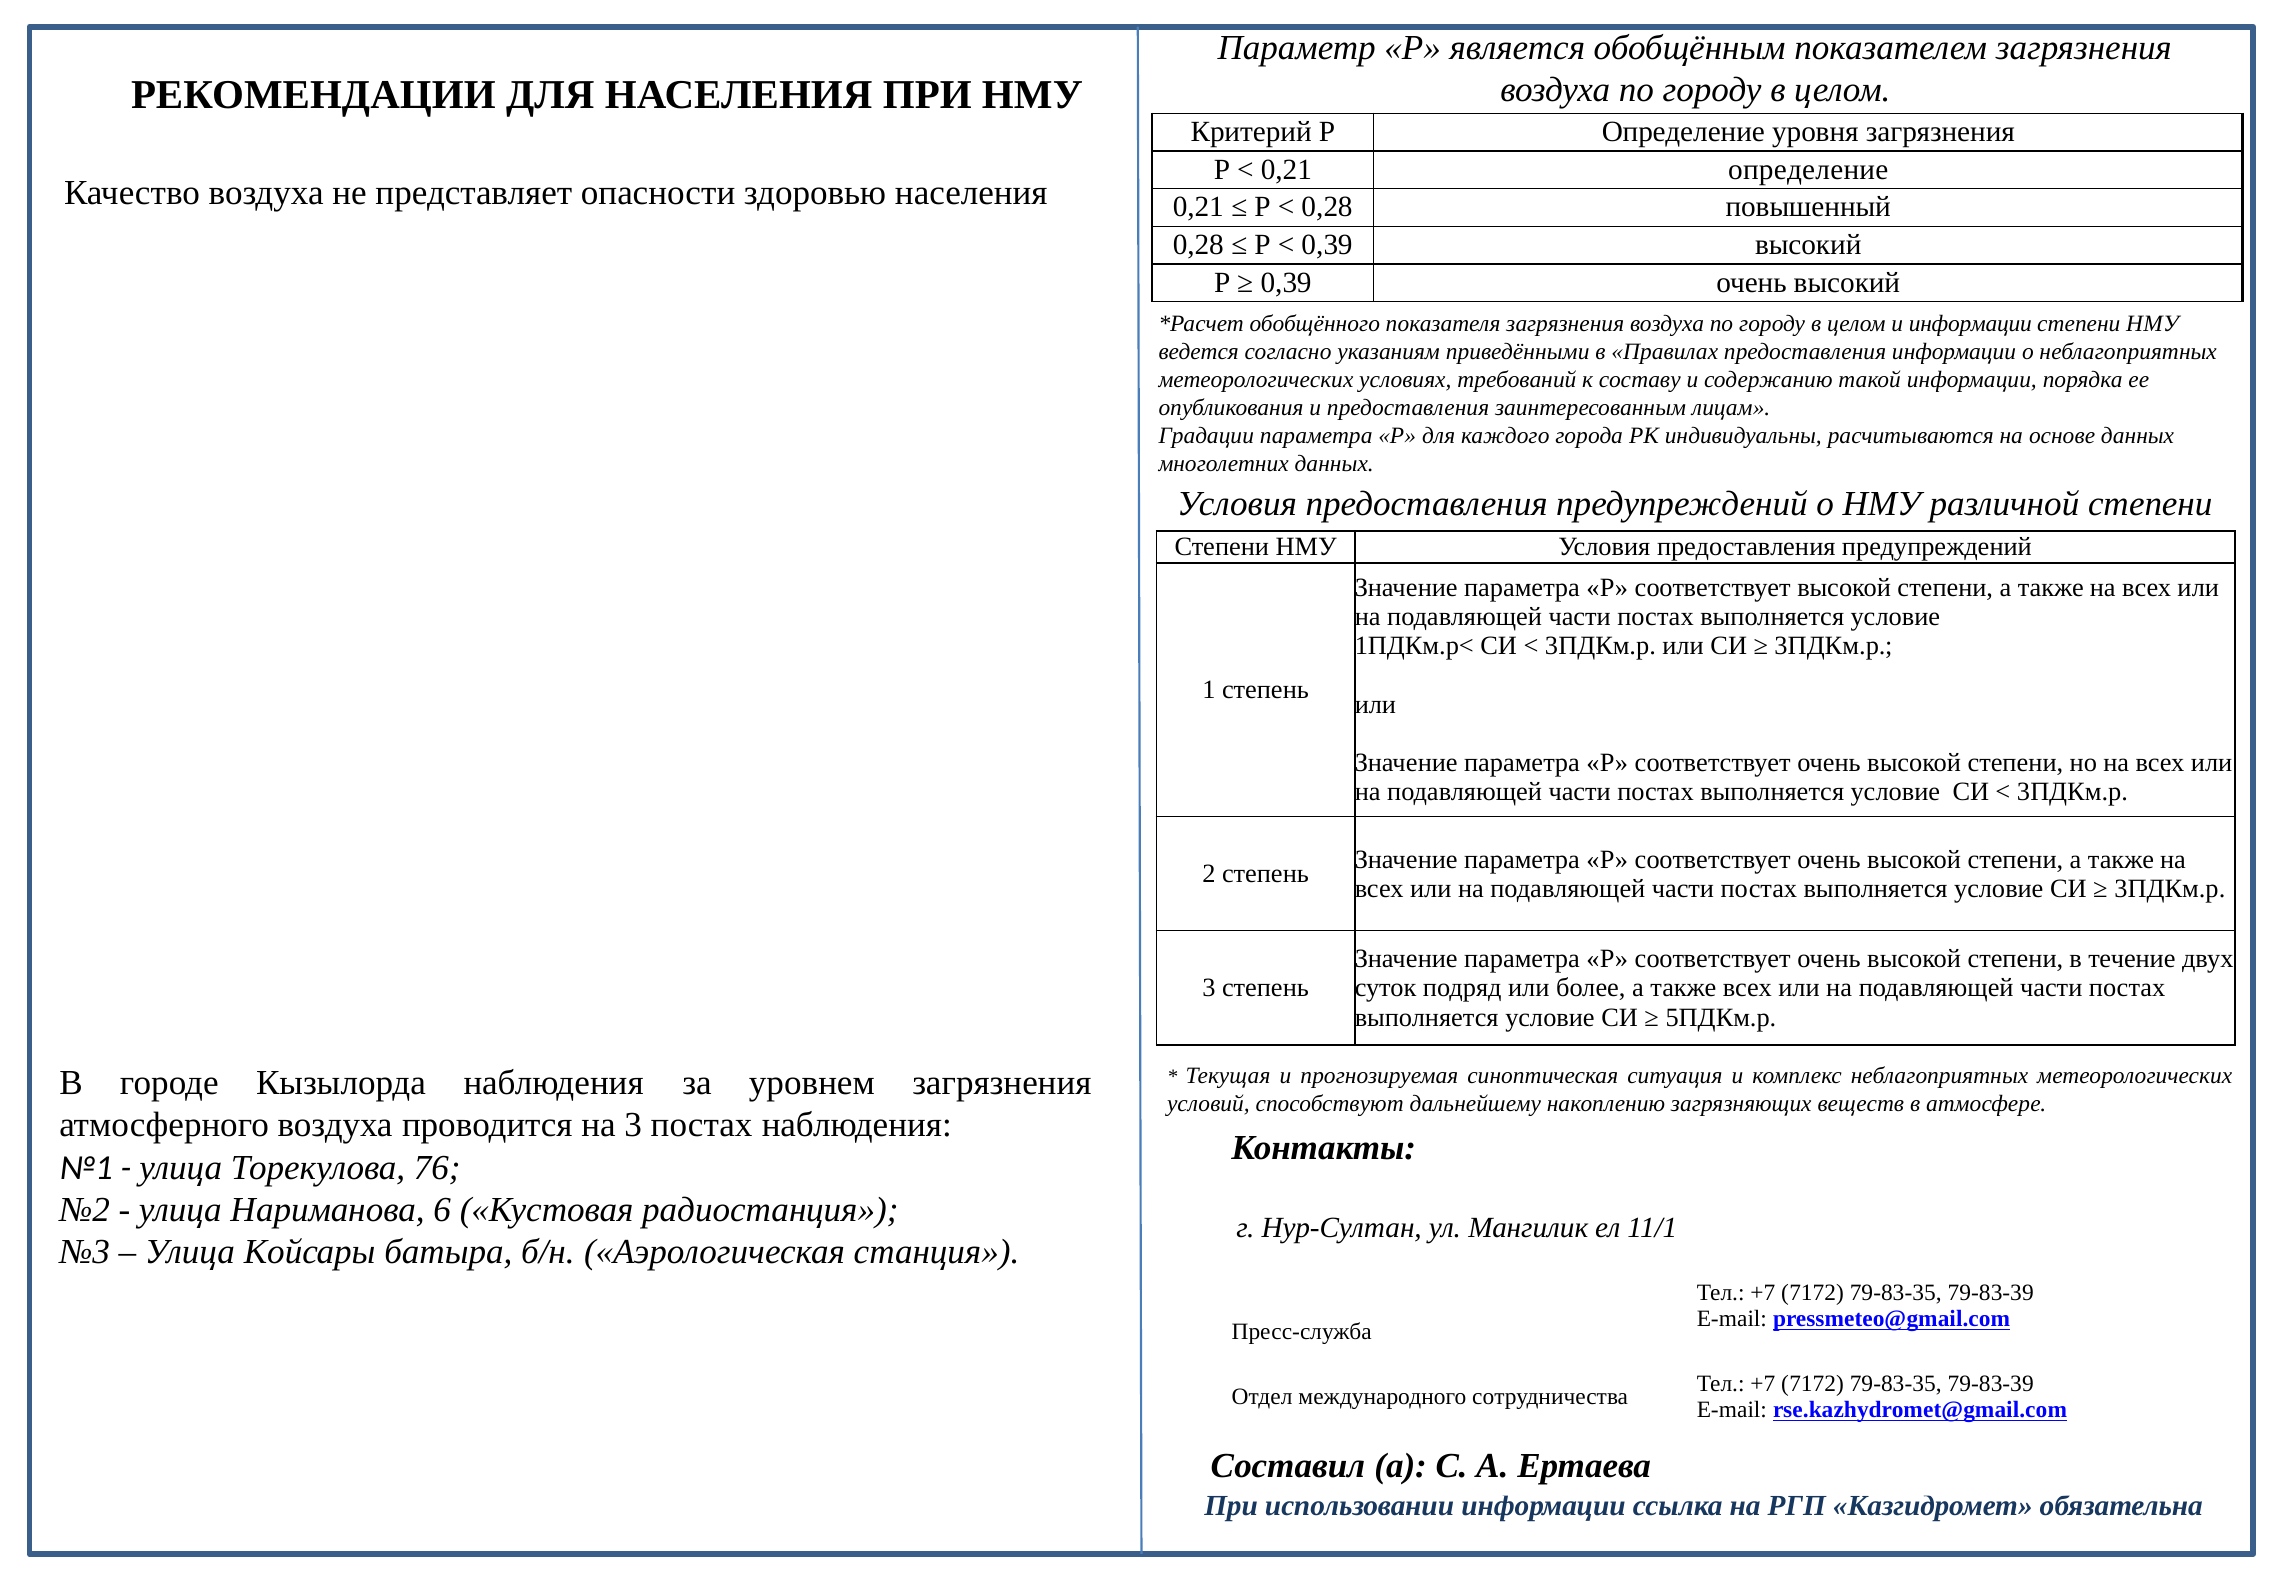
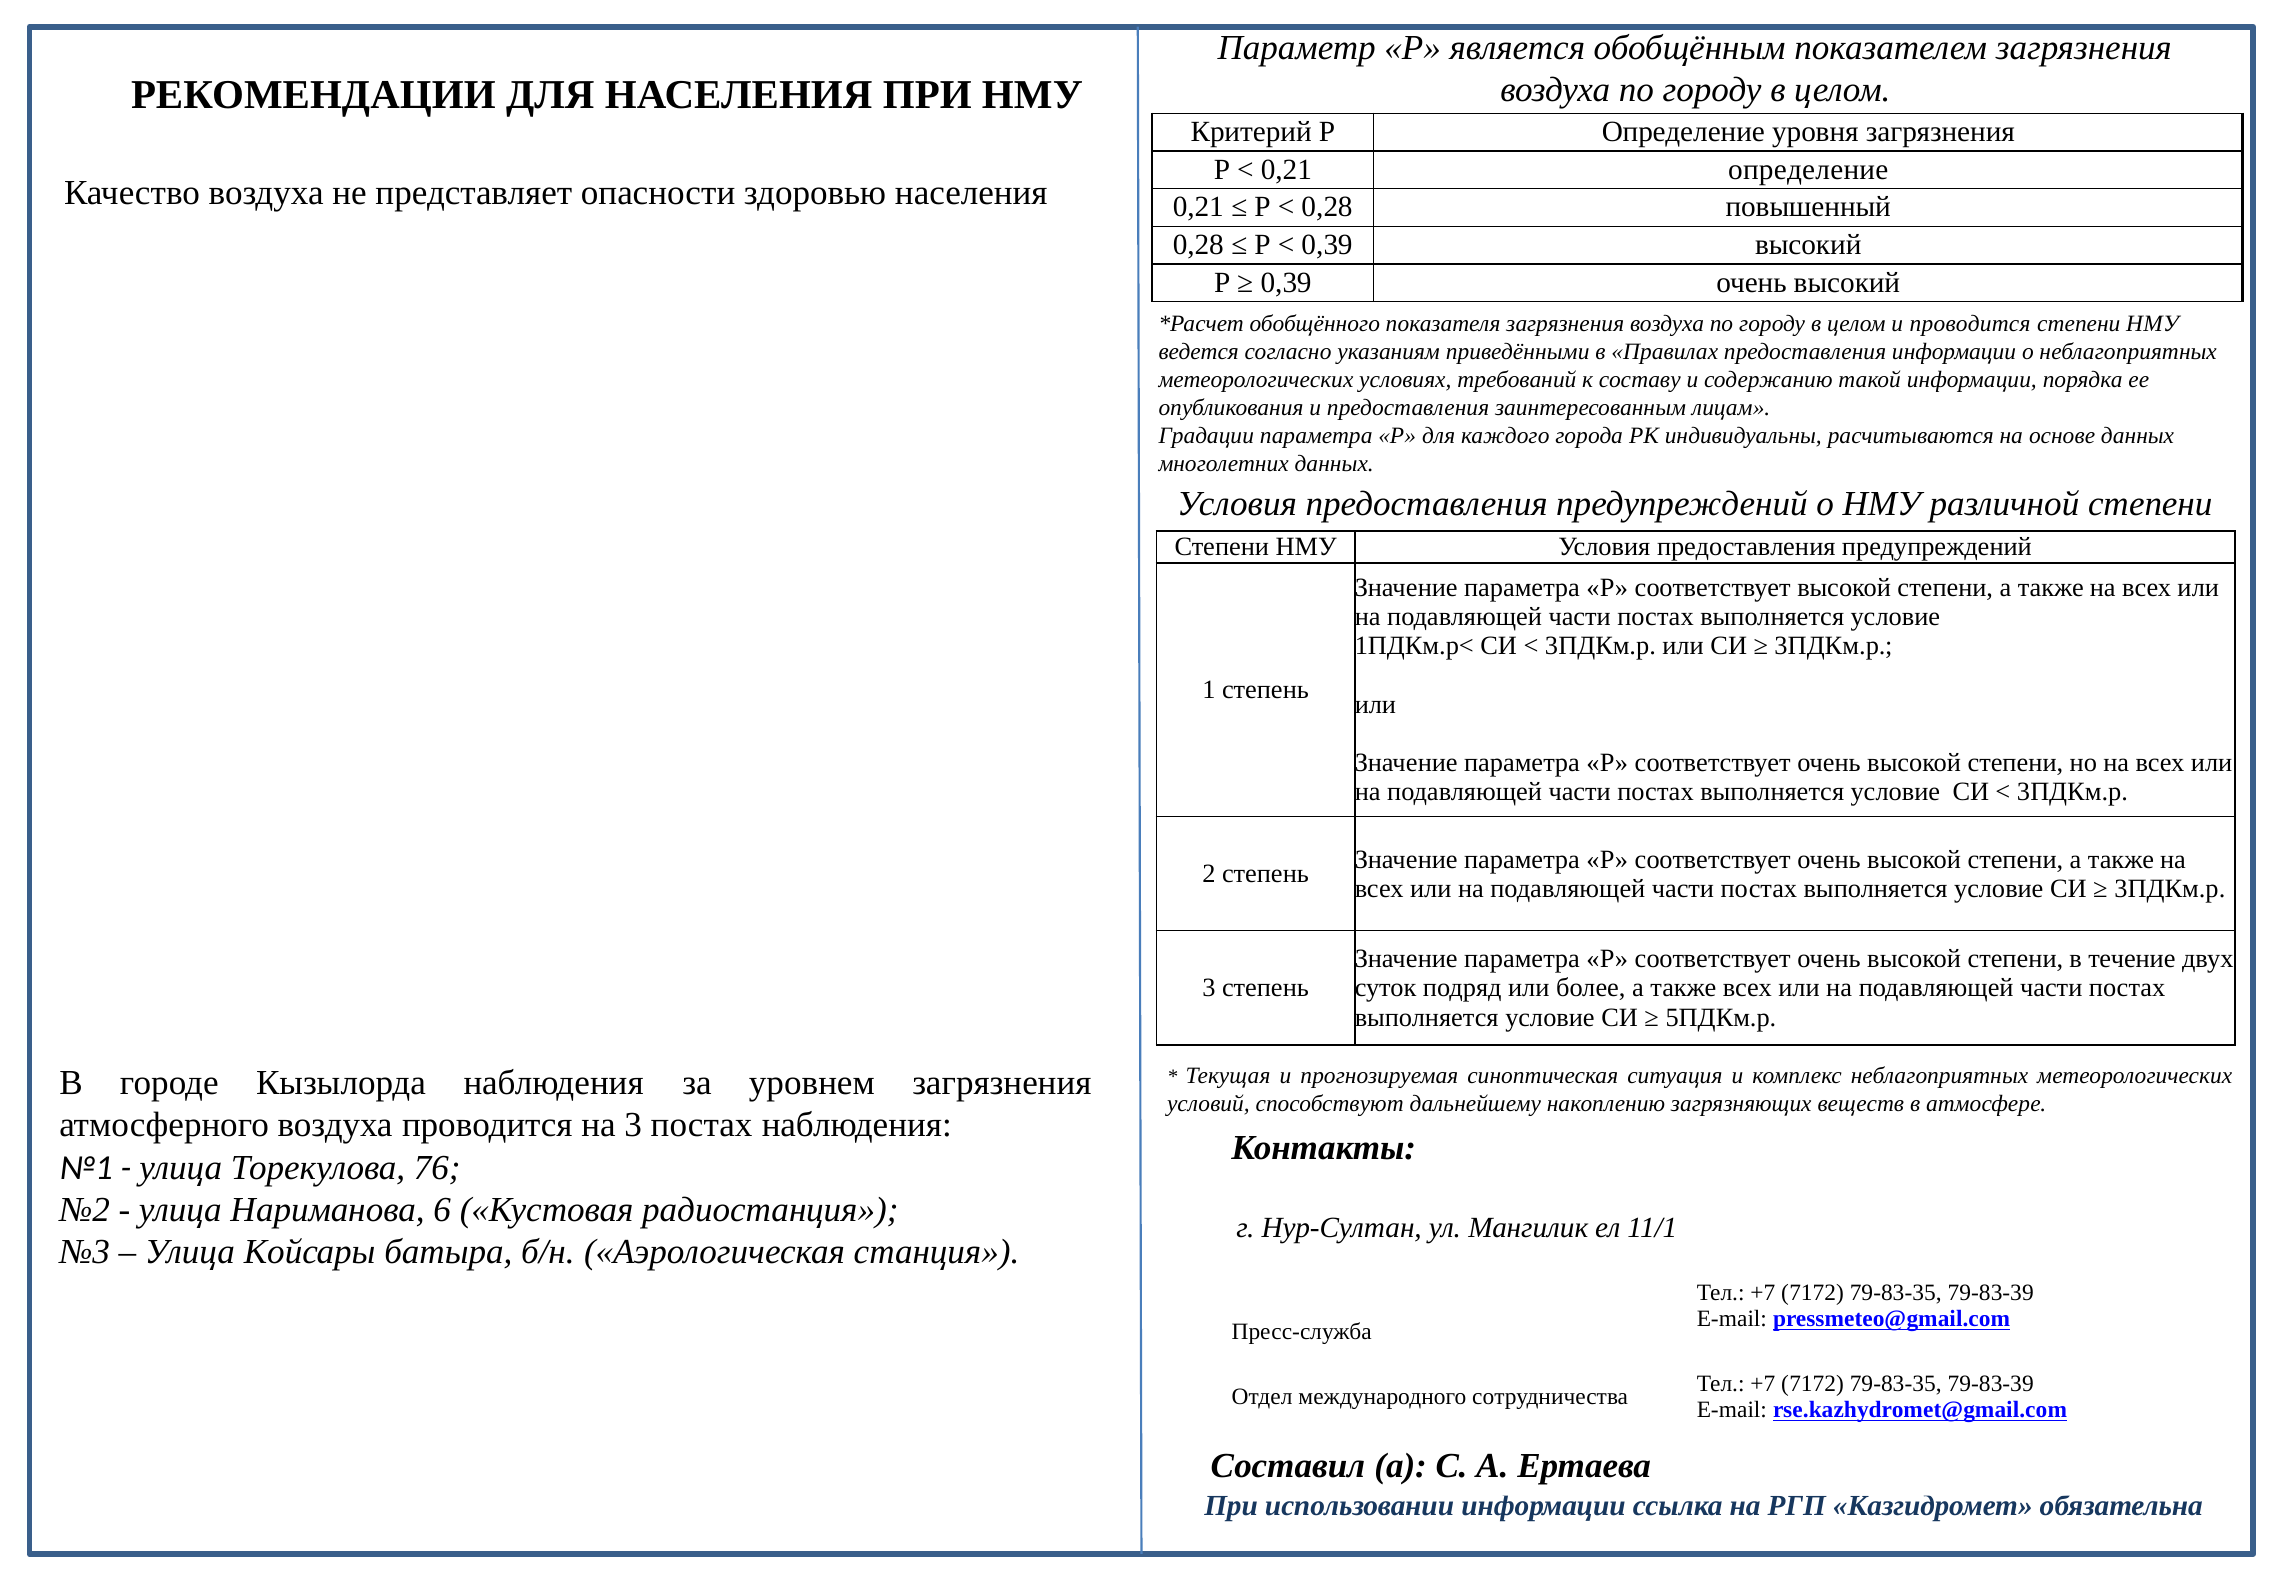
и информации: информации -> проводится (1970, 324)
